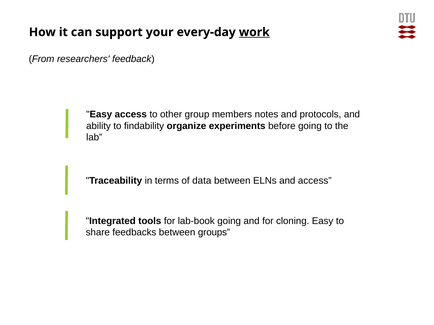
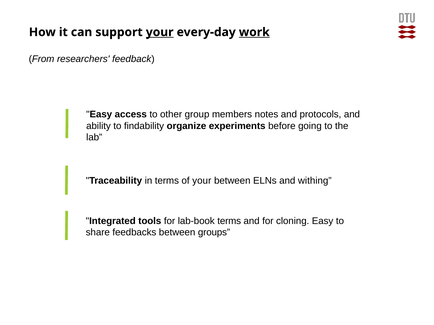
your underline: none -> present (160, 32)
of data: data -> your (202, 181)
and access: access -> withing (315, 181)
lab-book going: going -> terms (229, 221)
